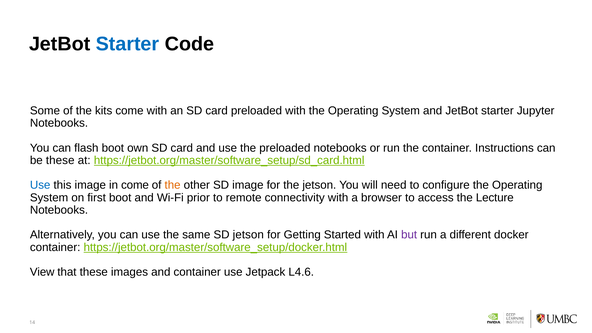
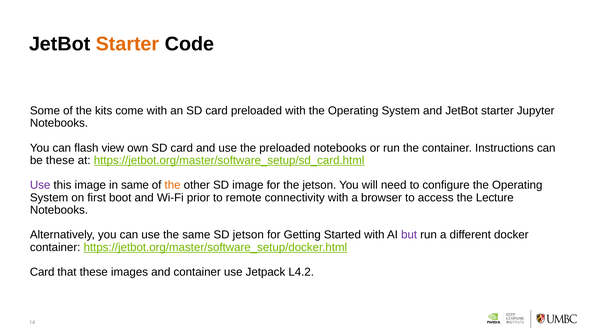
Starter colour: blue -> orange (128, 44)
flash boot: boot -> view (113, 148)
Use colour: blue -> purple (40, 185)
in come: come -> same (135, 185)
View: View -> Card (42, 272)
L4.6: L4.6 -> L4.2 (301, 272)
